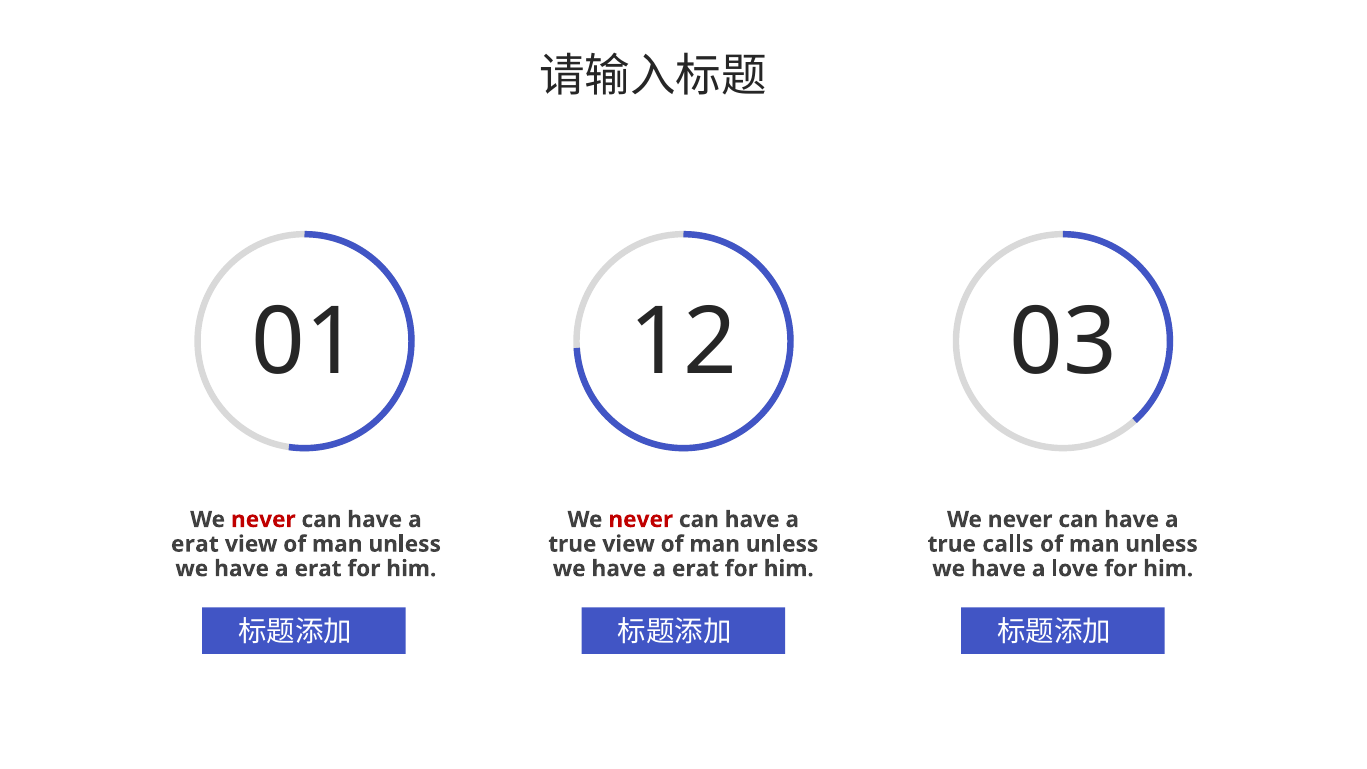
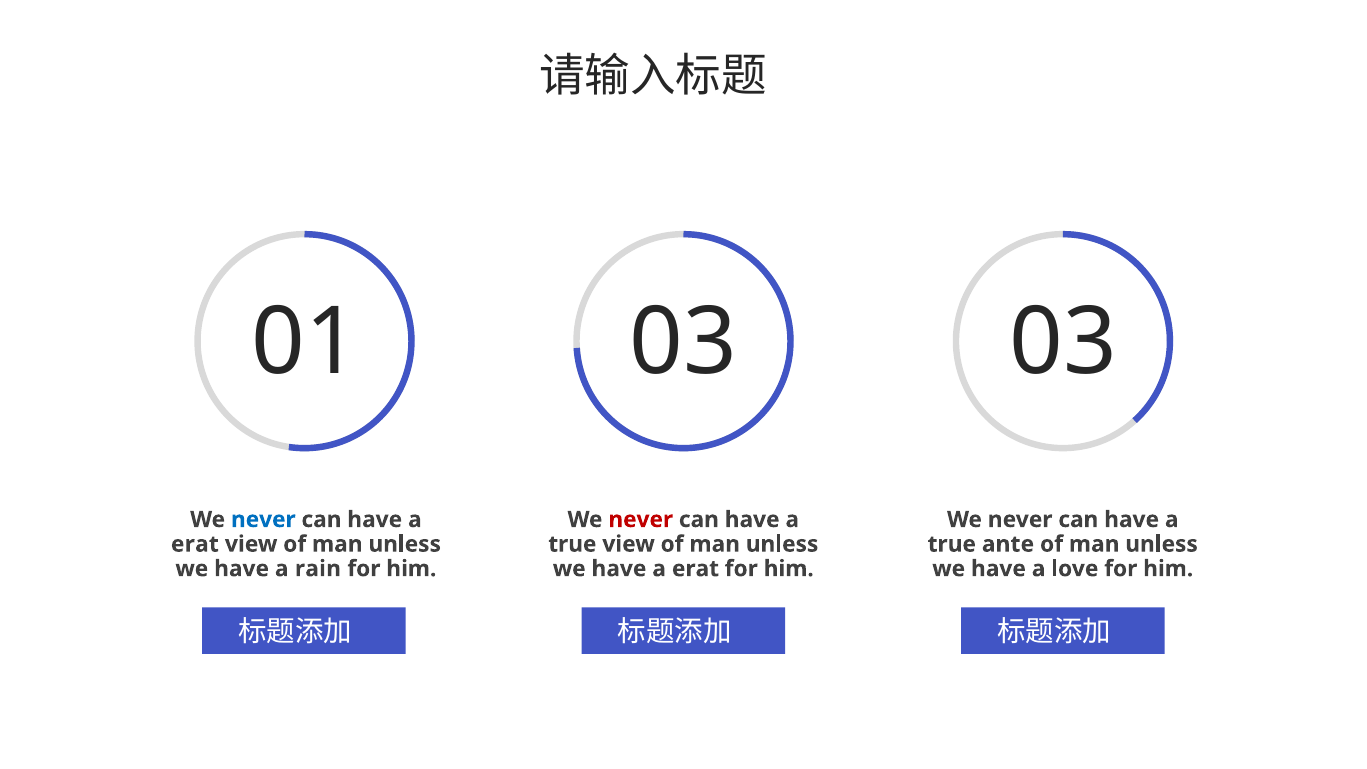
01 12: 12 -> 03 (683, 343)
never colour: red -> blue (263, 520)
calls: calls -> ante (1008, 544)
erat: erat -> rain (318, 569)
